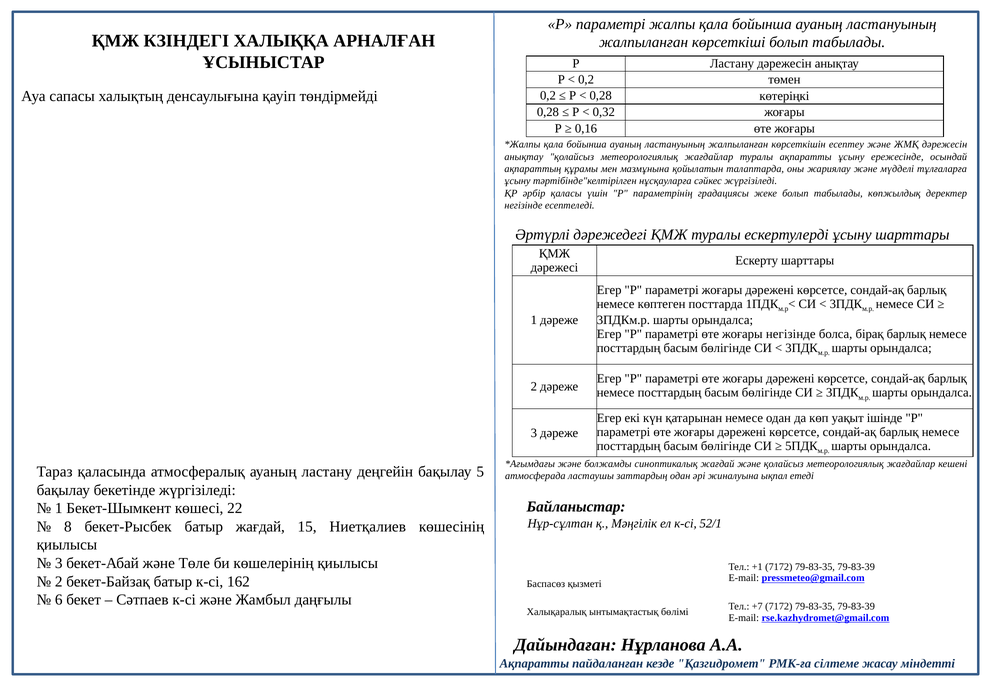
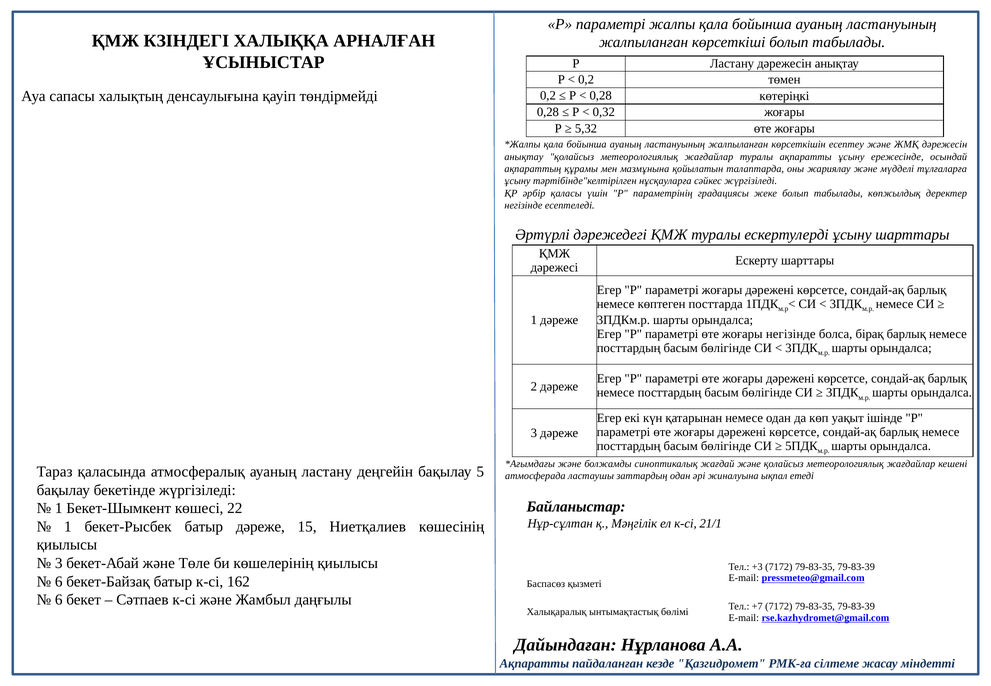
0,16: 0,16 -> 5,32 (586, 128)
52/1: 52/1 -> 21/1 (711, 523)
8: 8 -> 1 (68, 527)
батыр жағдай: жағдай -> дәреже (260, 527)
+1: +1 -> +3 (757, 567)
2: 2 -> 6 (59, 582)
